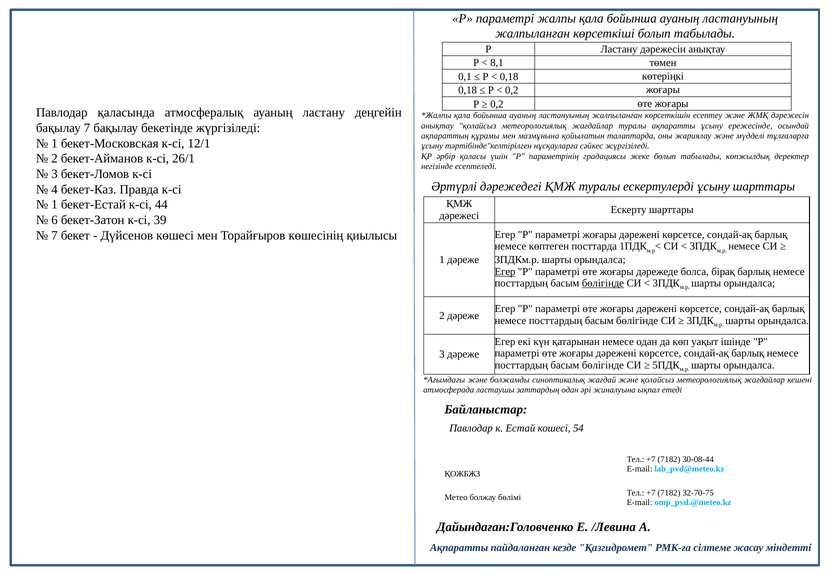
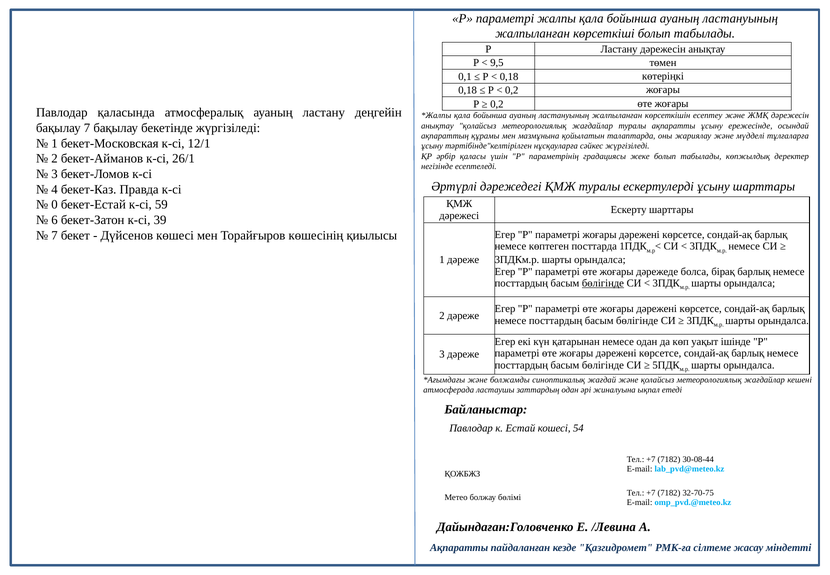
8,1: 8,1 -> 9,5 (497, 63)
1: 1 -> 0 (55, 204)
44: 44 -> 59 (161, 204)
Егер underline: present -> none (505, 271)
